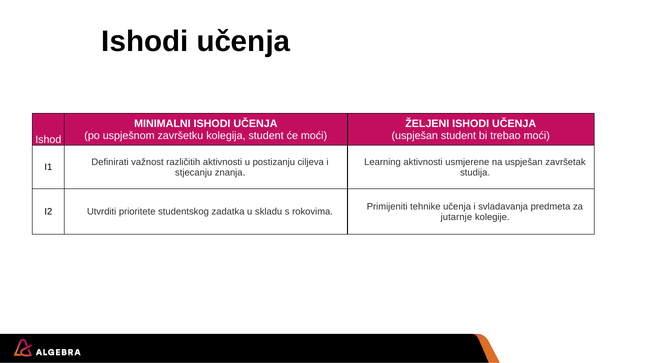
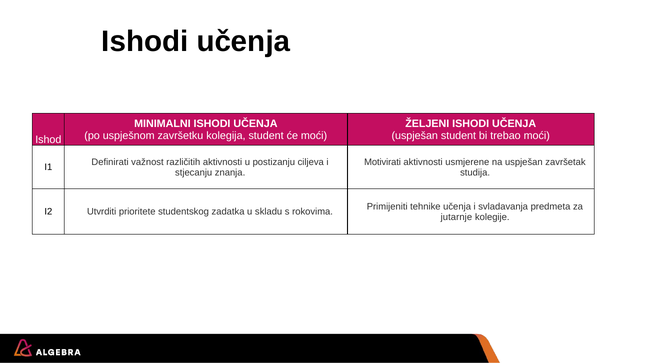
Learning: Learning -> Motivirati (383, 162)
